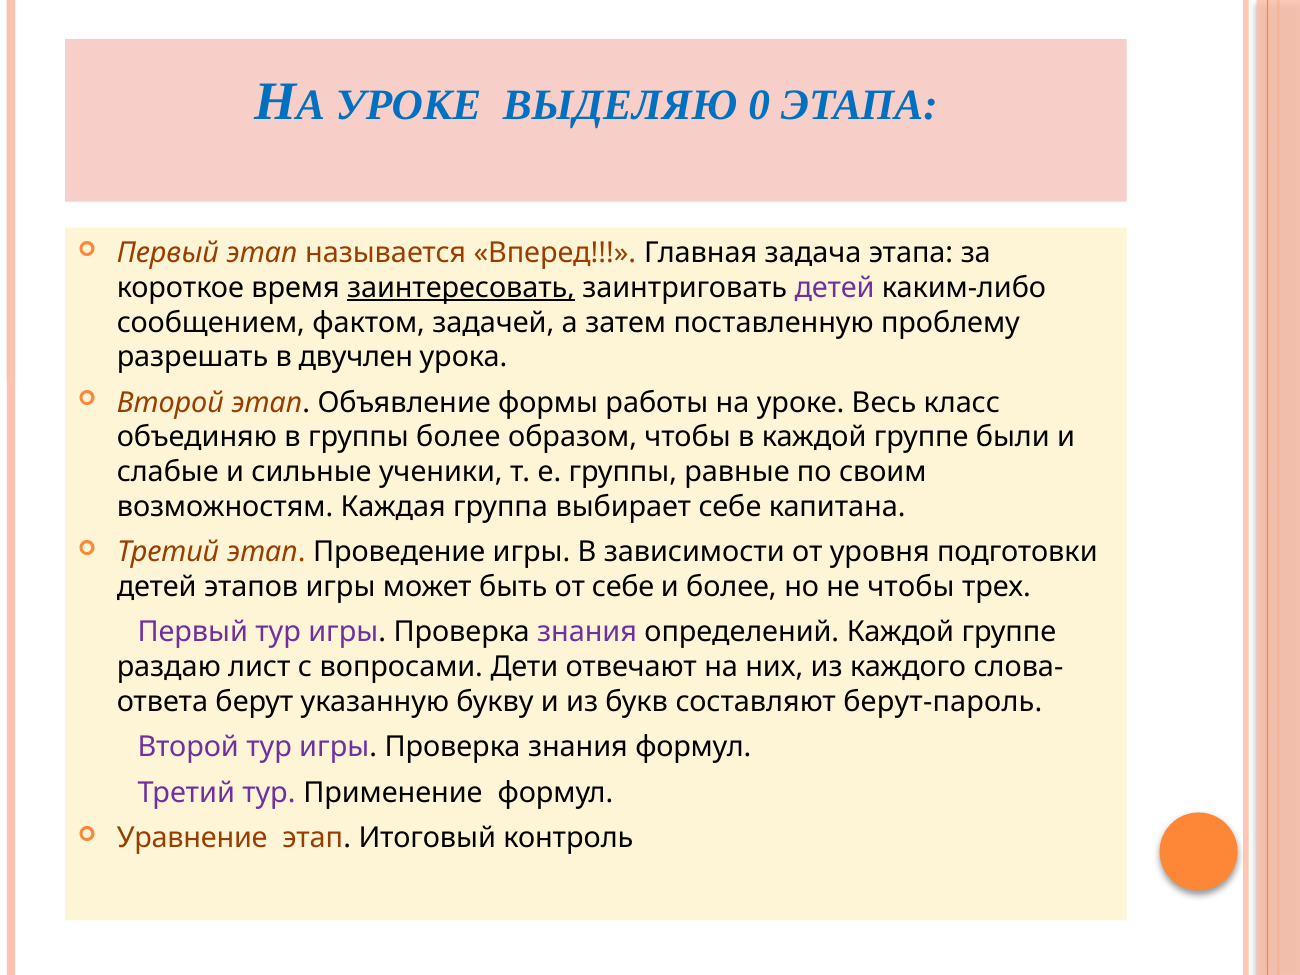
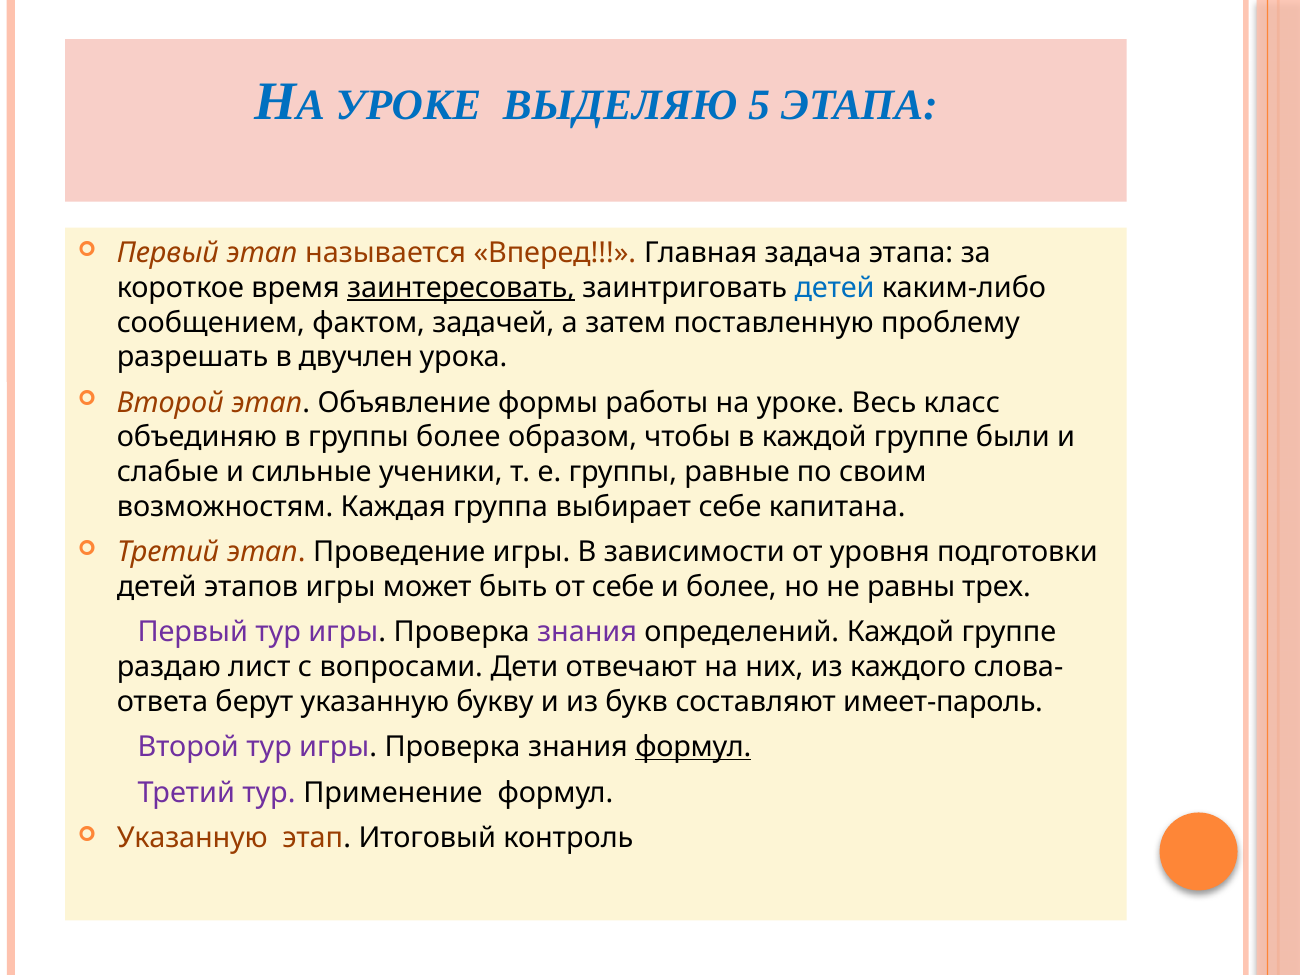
0: 0 -> 5 (759, 105)
детей colour: purple -> blue (835, 288)
не чтобы: чтобы -> равны (911, 587)
берут-пароль: берут-пароль -> имеет-пароль (943, 702)
формул underline: none -> present (693, 747)
Уравнение: Уравнение -> Указанную (192, 838)
